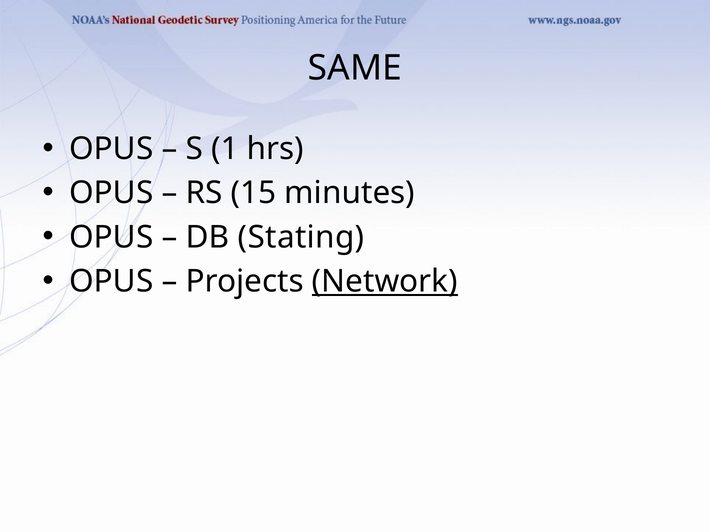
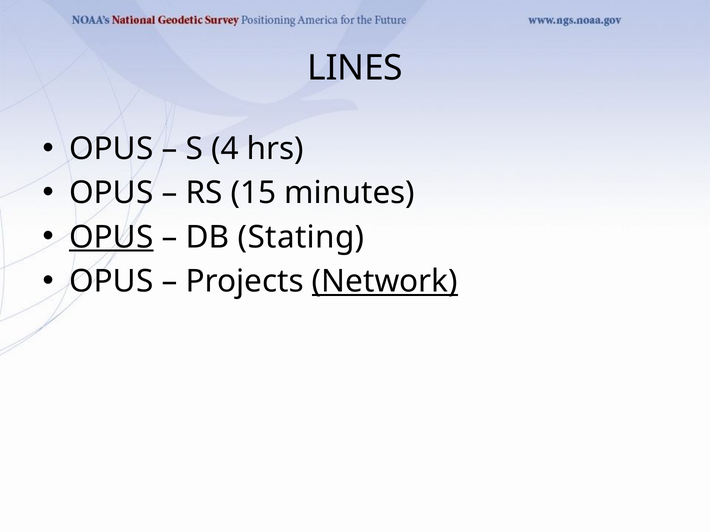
SAME: SAME -> LINES (355, 68)
1: 1 -> 4 (225, 149)
OPUS underline: none -> present (111, 237)
